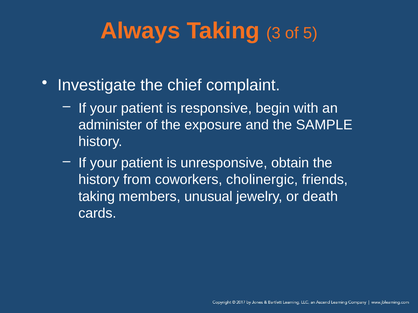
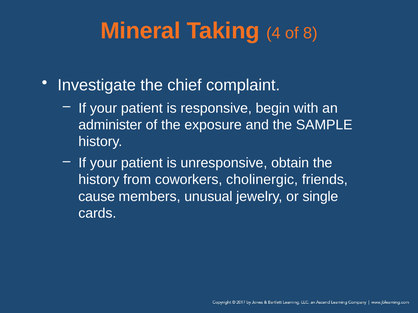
Always: Always -> Mineral (140, 31)
3: 3 -> 4 (273, 33)
5: 5 -> 8 (310, 33)
taking: taking -> cause (97, 197)
death: death -> single (320, 197)
